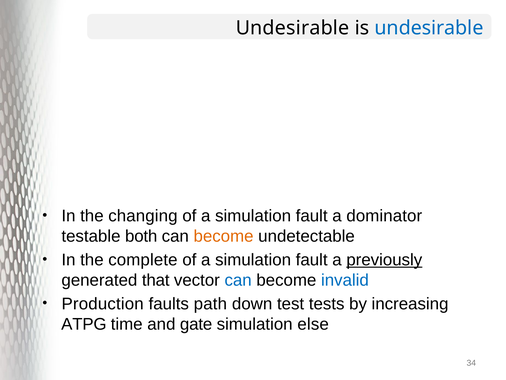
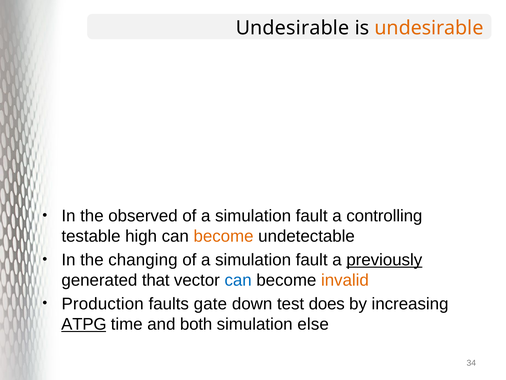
undesirable colour: blue -> orange (429, 28)
changing: changing -> observed (143, 216)
dominator: dominator -> controlling (384, 216)
both: both -> high (141, 236)
complete: complete -> changing (143, 260)
invalid colour: blue -> orange (345, 280)
path: path -> gate (210, 303)
tests: tests -> does (327, 303)
ATPG underline: none -> present (84, 324)
gate: gate -> both (196, 324)
